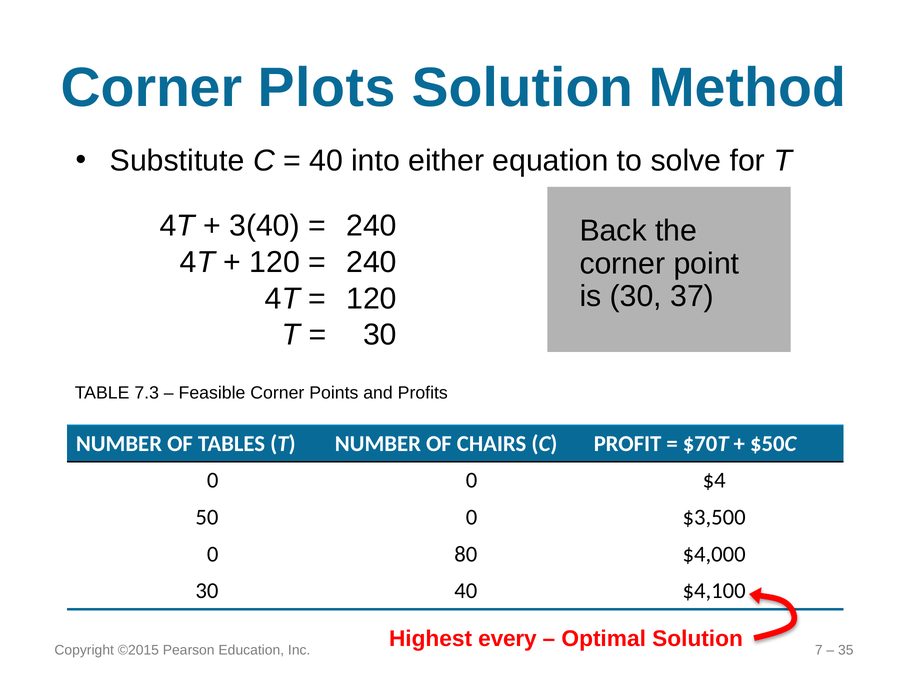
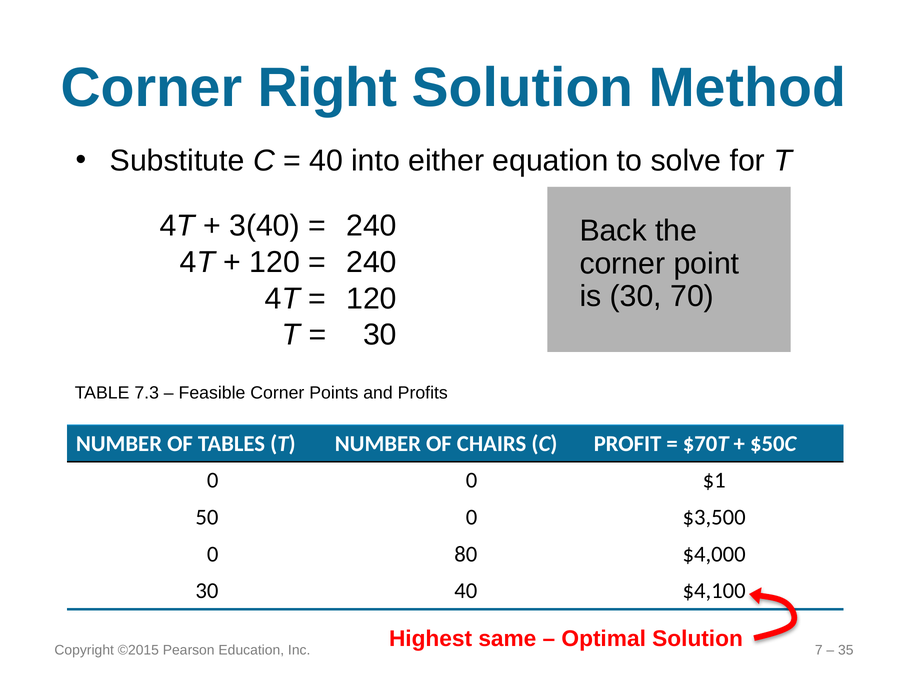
Plots: Plots -> Right (327, 88)
37: 37 -> 70 (692, 296)
$4: $4 -> $1 (714, 481)
every: every -> same (507, 639)
